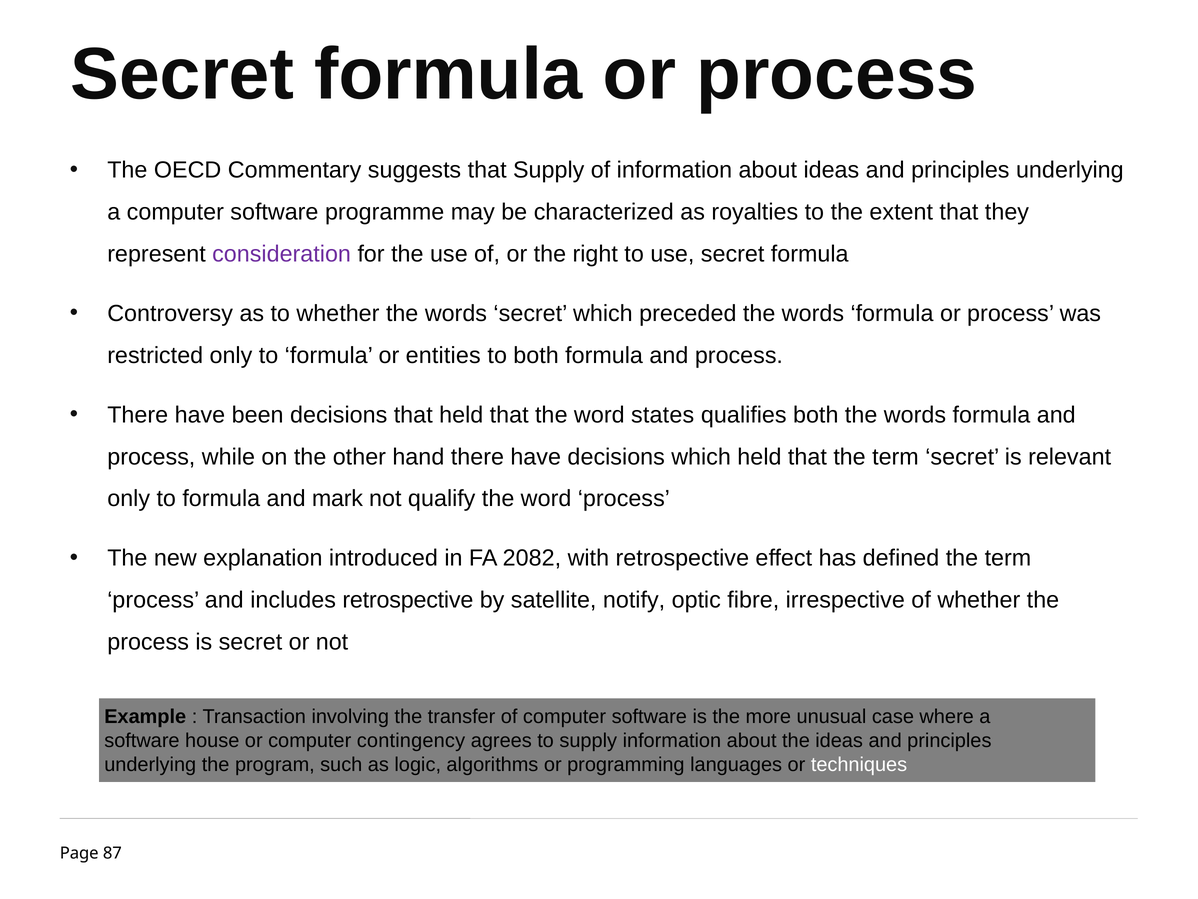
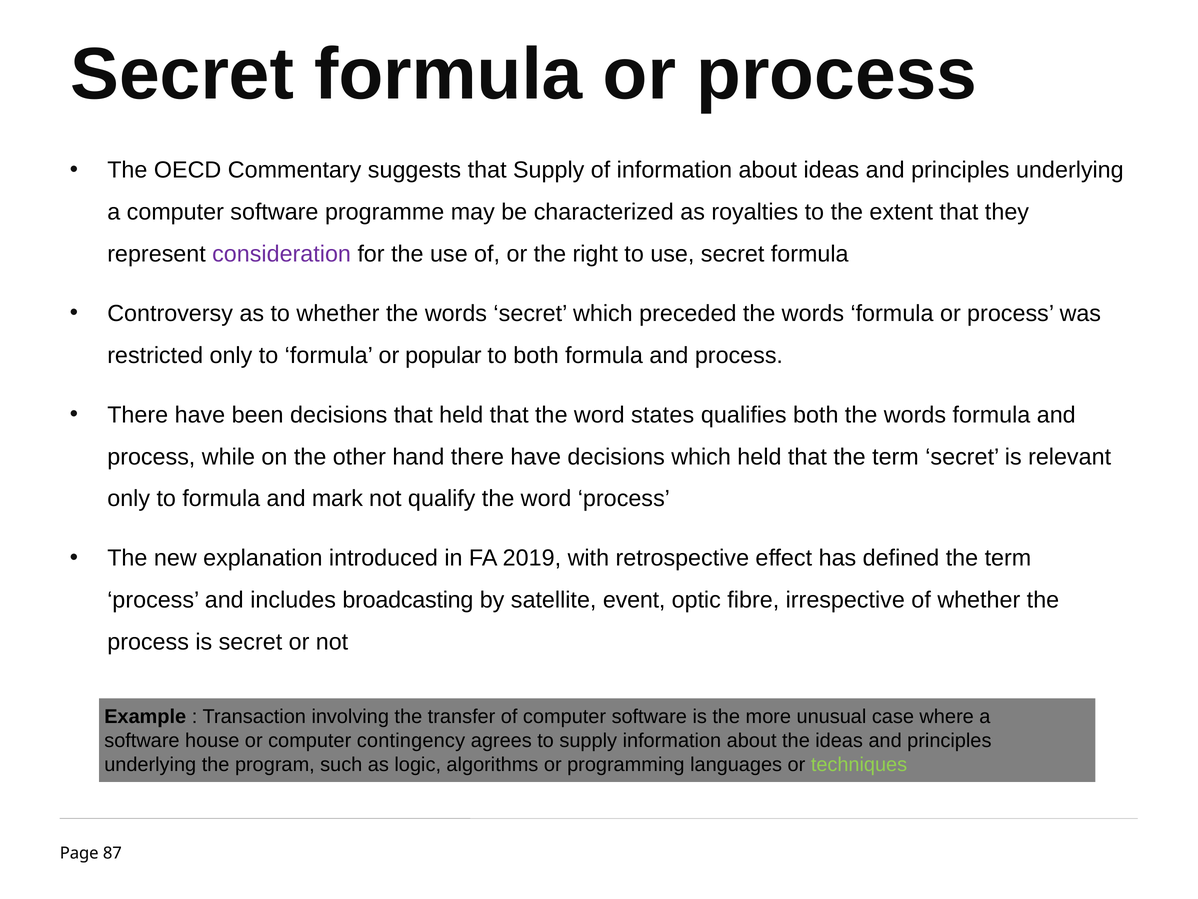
entities: entities -> popular (443, 355)
2082: 2082 -> 2019 (532, 558)
includes retrospective: retrospective -> broadcasting (408, 600)
notify: notify -> event (634, 600)
techniques colour: white -> light green (859, 764)
